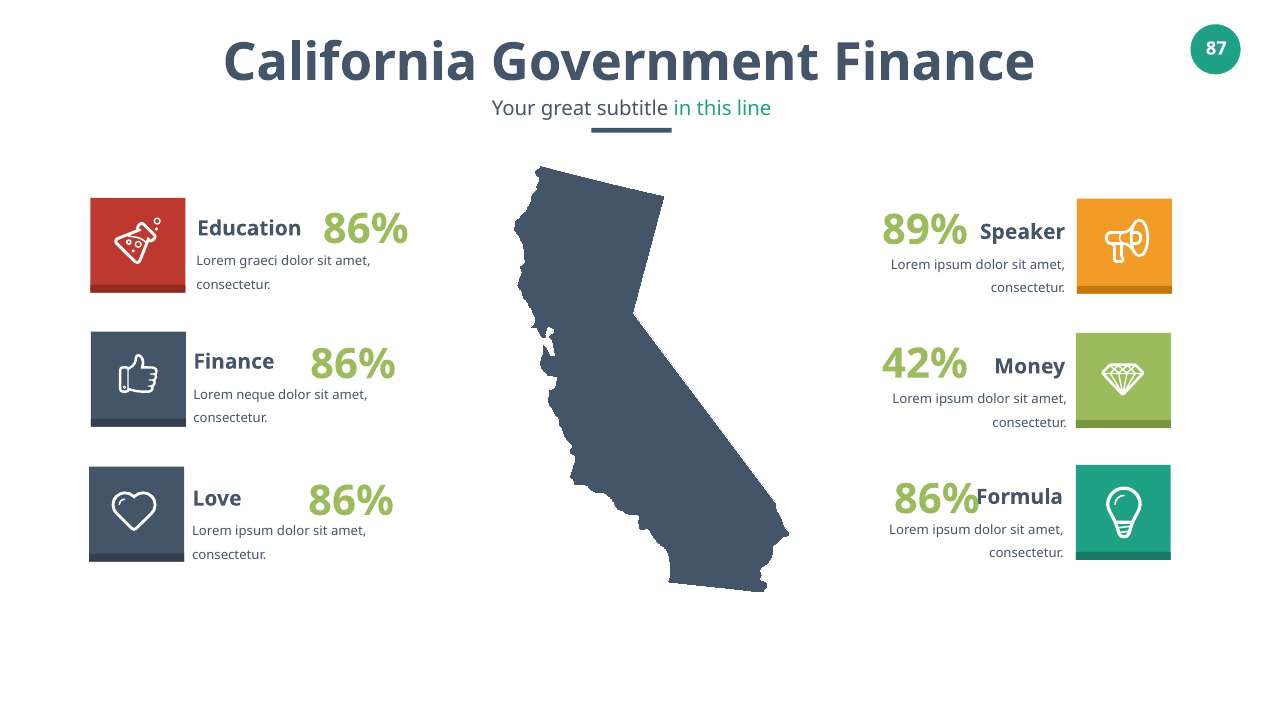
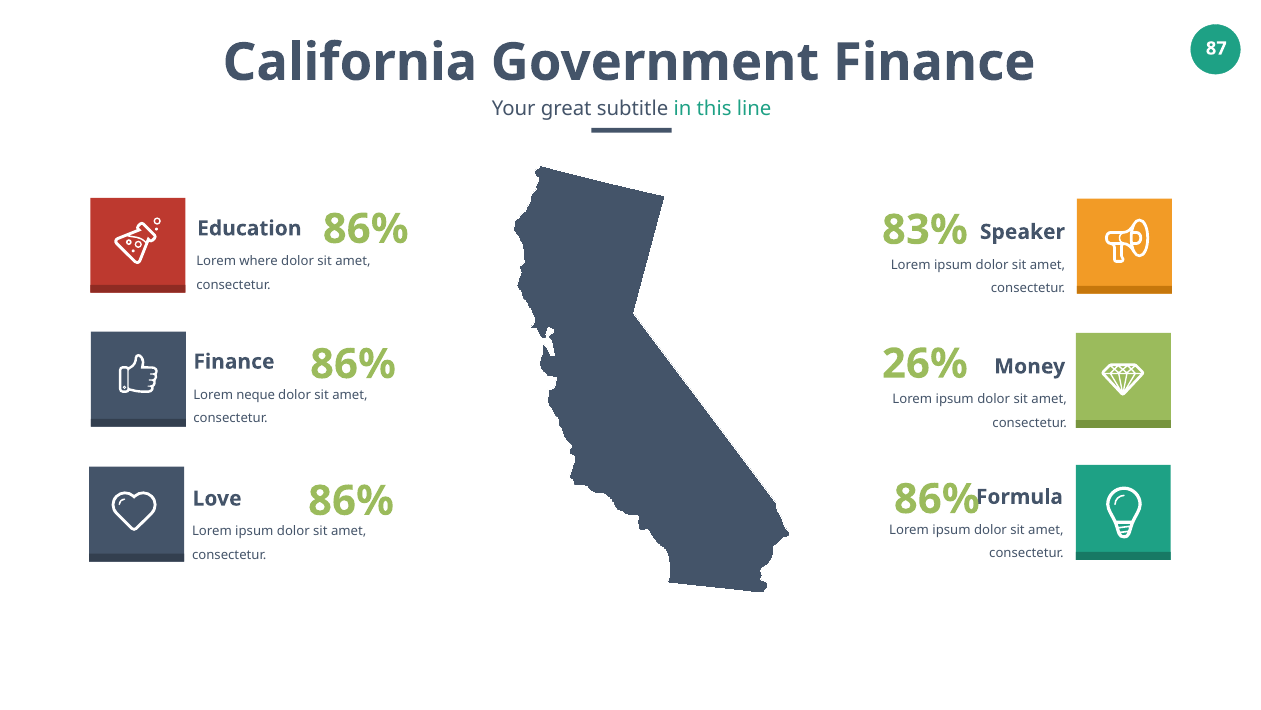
89%: 89% -> 83% (925, 230)
graeci: graeci -> where (259, 261)
42%: 42% -> 26% (925, 364)
